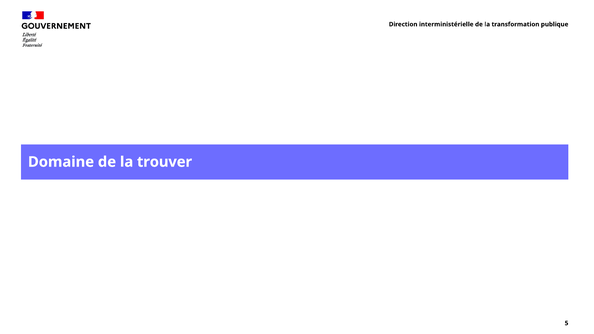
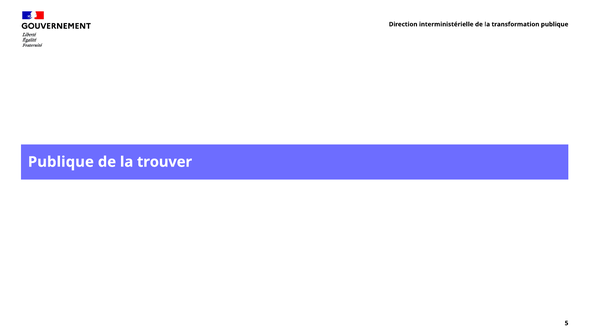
Domaine: Domaine -> Publique (61, 162)
